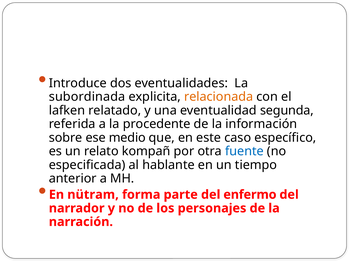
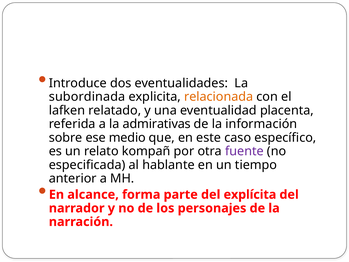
segunda: segunda -> placenta (287, 110)
procedente: procedente -> admirativas (157, 124)
fuente colour: blue -> purple (244, 151)
nütram: nütram -> alcance (93, 194)
enfermo: enfermo -> explícita (250, 194)
